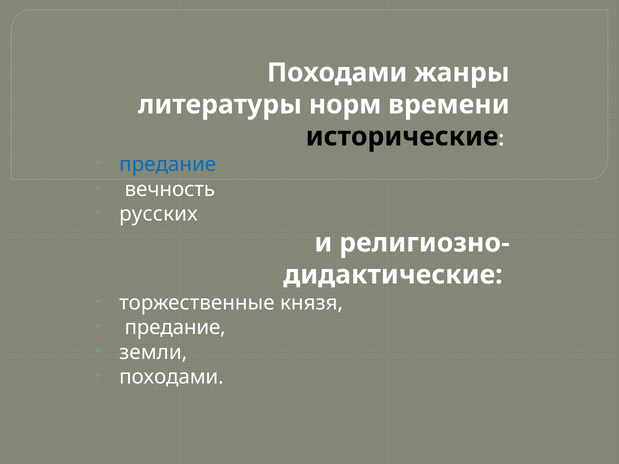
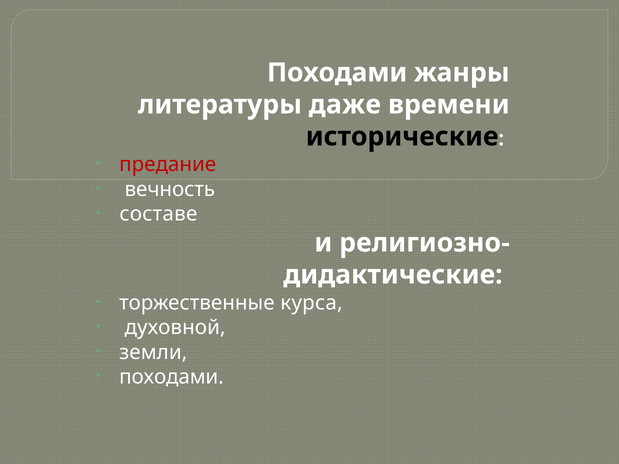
норм: норм -> даже (345, 105)
предание colour: blue -> red (168, 165)
русских: русских -> составе (158, 214)
князя: князя -> курса (311, 303)
предание: предание -> духовной (175, 328)
